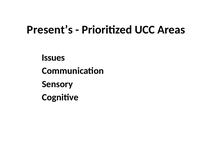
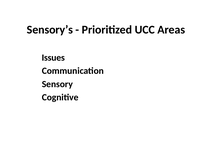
Present’s: Present’s -> Sensory’s (50, 30)
